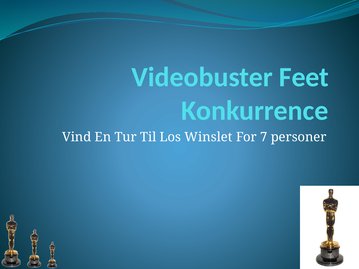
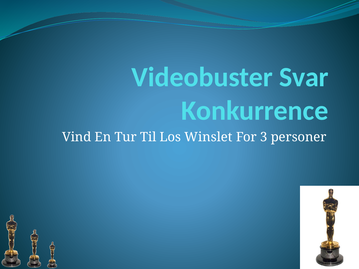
Feet: Feet -> Svar (304, 77)
7: 7 -> 3 (264, 137)
